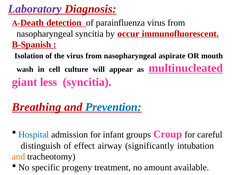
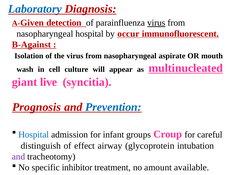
Laboratory colour: purple -> blue (35, 9)
Death: Death -> Given (32, 23)
virus underline: none -> present (156, 23)
nasopharyngeal syncitia: syncitia -> hospital (90, 34)
B-Spanish: B-Spanish -> B-Against (31, 45)
less: less -> live (49, 82)
Breathing: Breathing -> Prognosis (37, 107)
significantly: significantly -> glycoprotein (150, 145)
and colour: orange -> purple (19, 156)
progeny: progeny -> inhibitor (77, 167)
